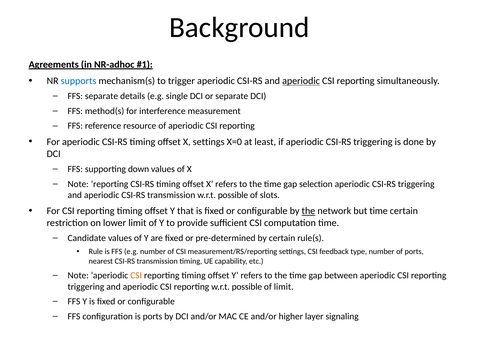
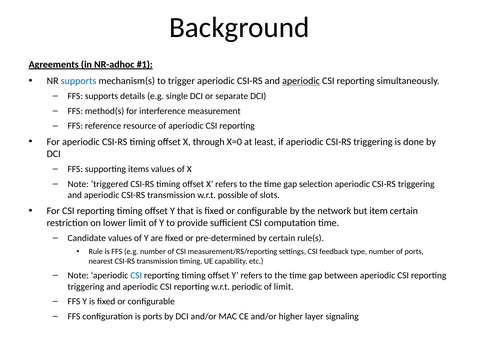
FFS separate: separate -> supports (102, 96)
X settings: settings -> through (209, 142)
down: down -> items (139, 169)
Note reporting: reporting -> triggered (110, 184)
the underline: present -> none (308, 211)
but time: time -> item (379, 211)
CSI colour: orange -> blue (136, 276)
reporting w.r.t possible: possible -> periodic (247, 287)
